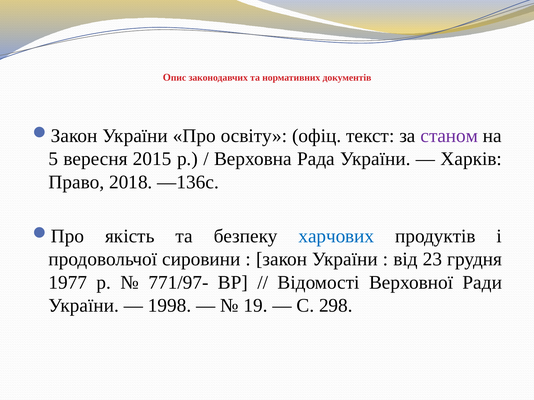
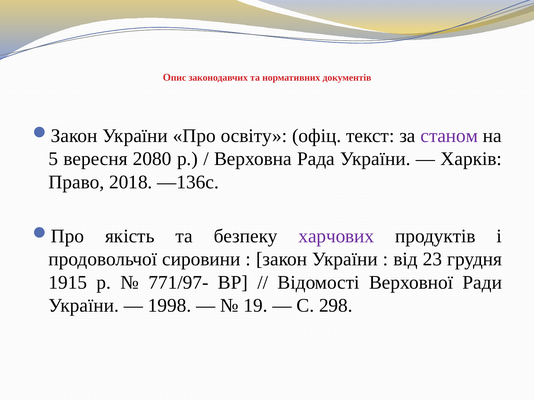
2015: 2015 -> 2080 (152, 159)
харчових colour: blue -> purple (336, 236)
1977: 1977 -> 1915 (68, 283)
